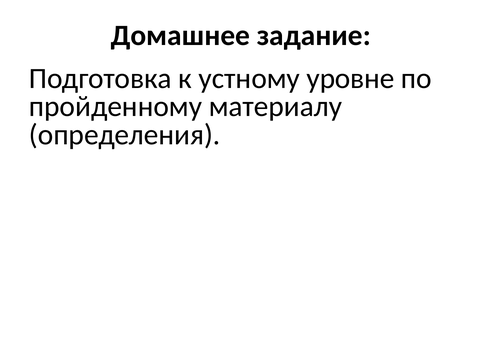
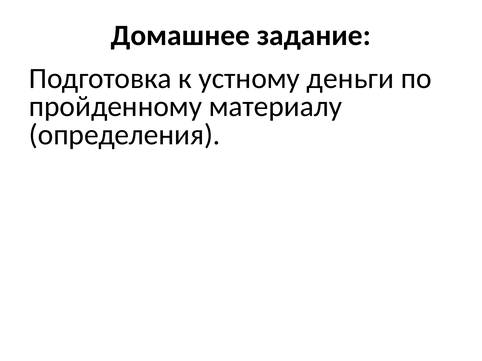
уровне: уровне -> деньги (350, 78)
